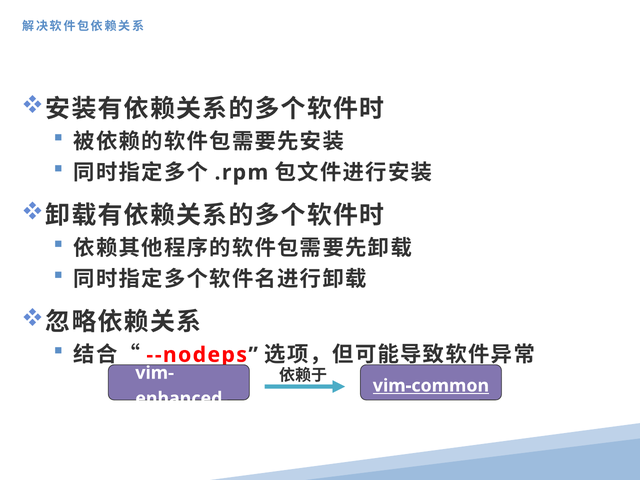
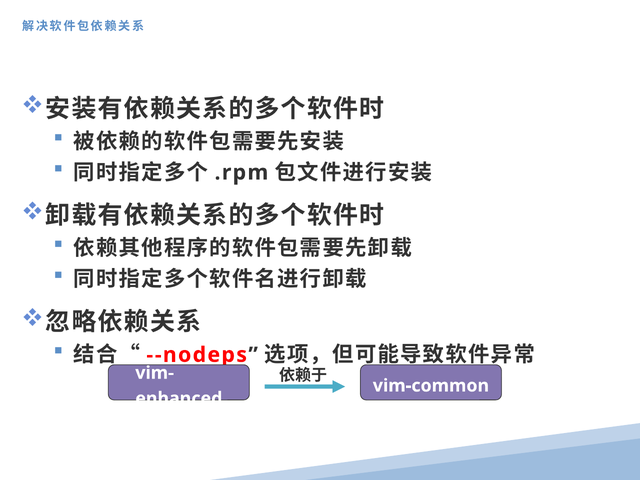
vim-common underline: present -> none (431, 386)
